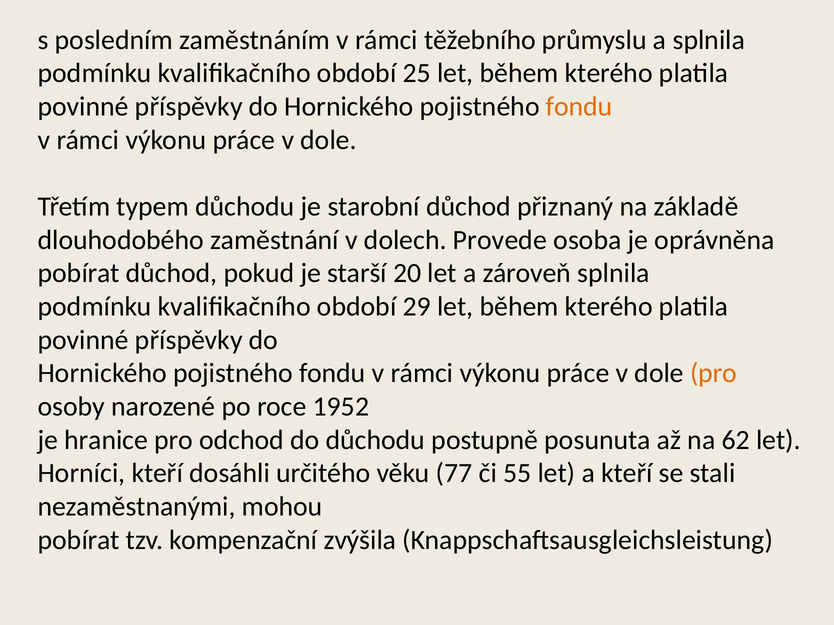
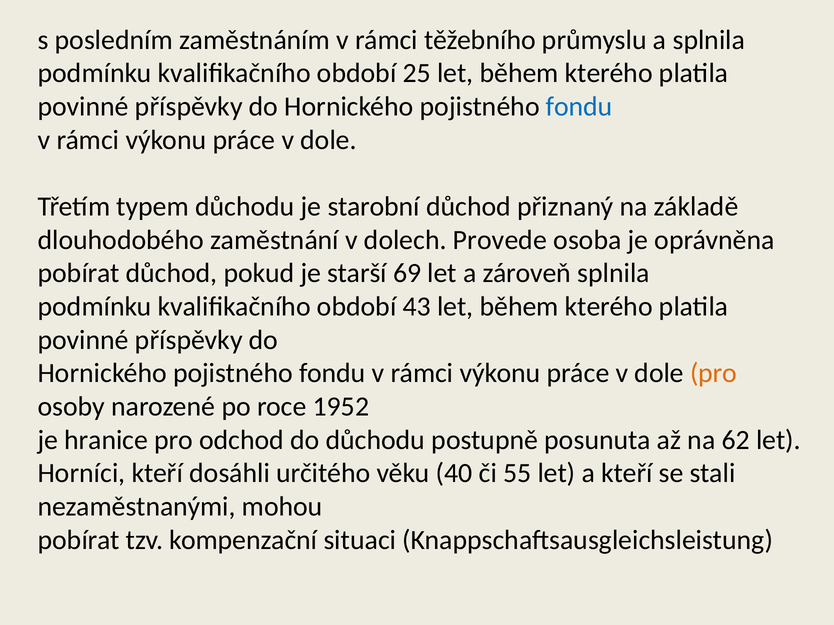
fondu colour: orange -> blue (579, 107)
20: 20 -> 69 (407, 273)
29: 29 -> 43 (417, 307)
77: 77 -> 40 (454, 474)
zvýšila: zvýšila -> situaci (360, 540)
